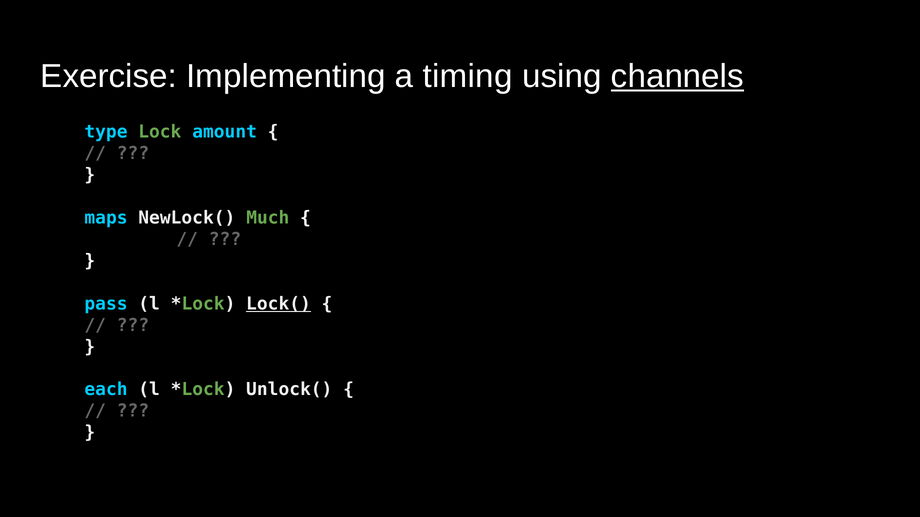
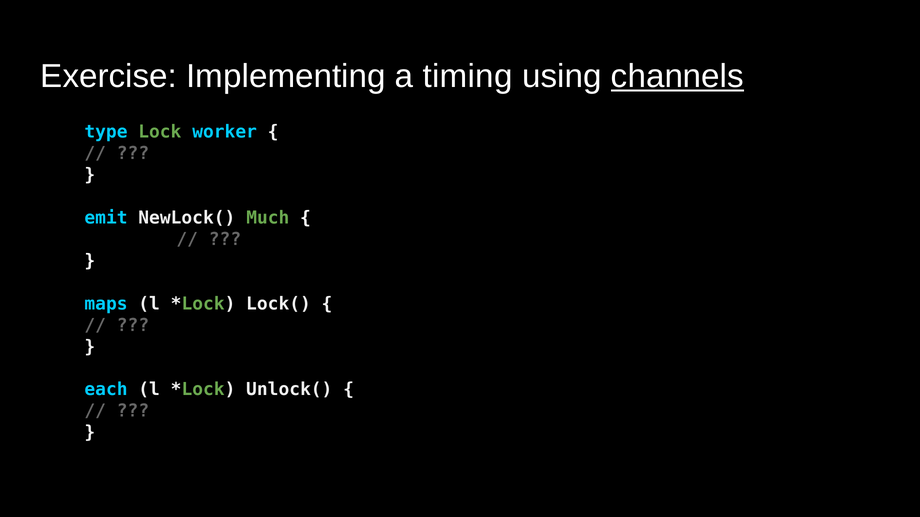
amount: amount -> worker (225, 132)
maps: maps -> emit (106, 218)
pass: pass -> maps (106, 304)
Lock( underline: present -> none (278, 304)
